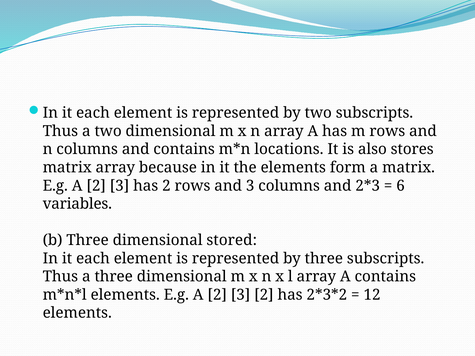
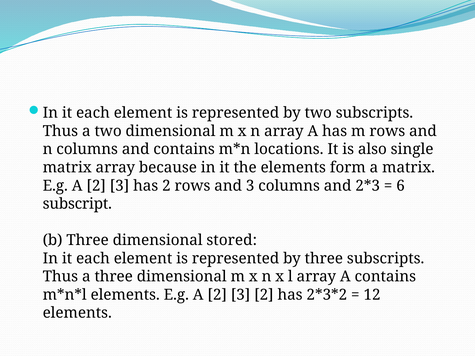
stores: stores -> single (412, 149)
variables: variables -> subscript (77, 204)
